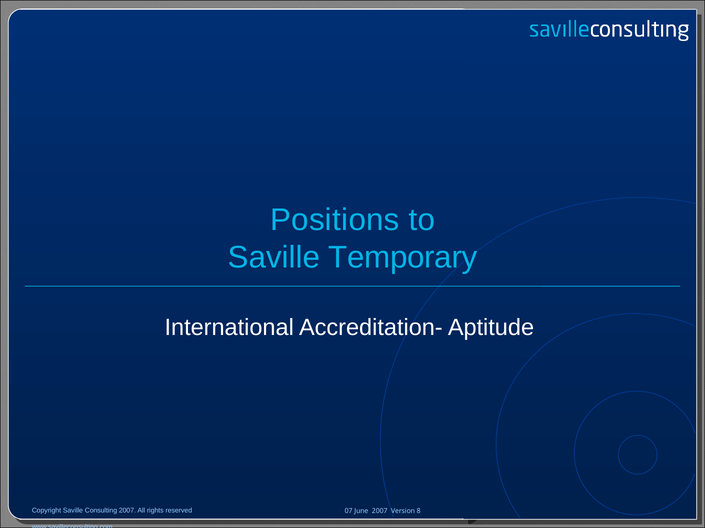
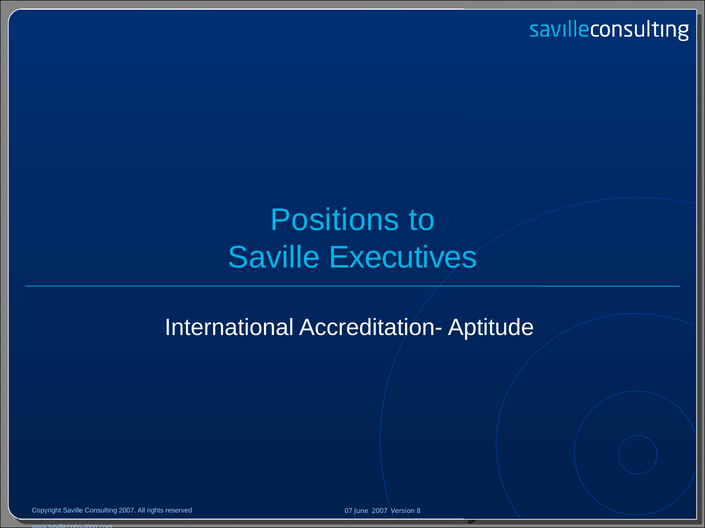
Temporary: Temporary -> Executives (403, 258)
